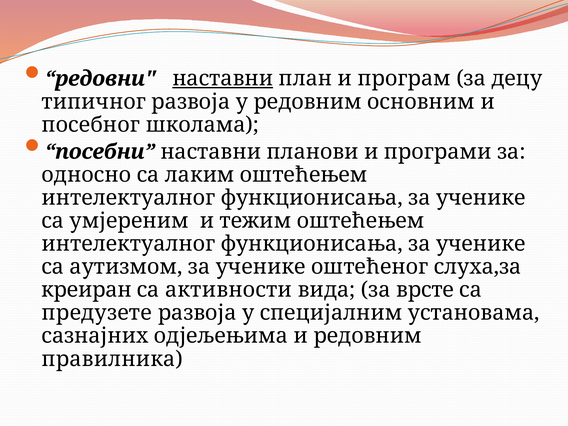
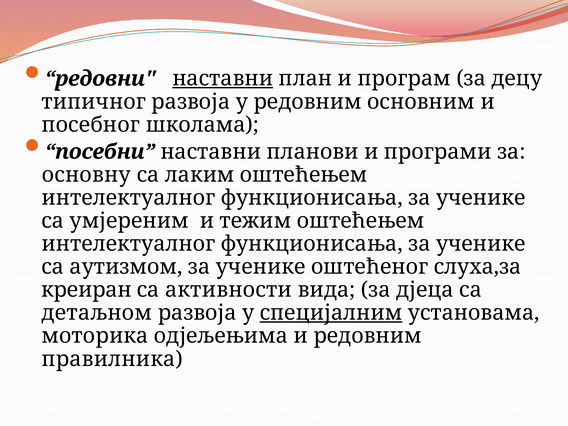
односно: односно -> основну (86, 175)
врсте: врсте -> дјеца (425, 290)
предузете: предузете -> детаљном (97, 313)
специјалним underline: none -> present (331, 313)
сазнајних: сазнајних -> моторика (95, 336)
